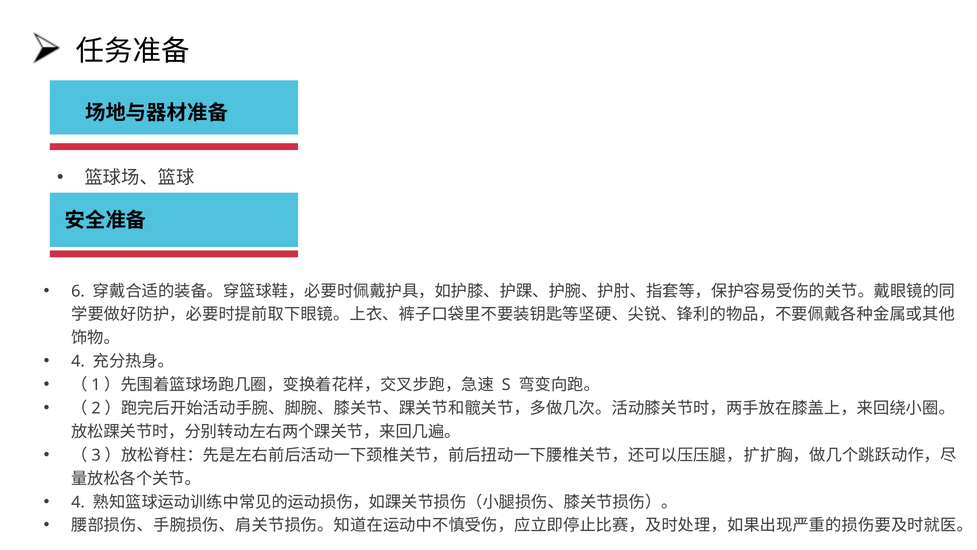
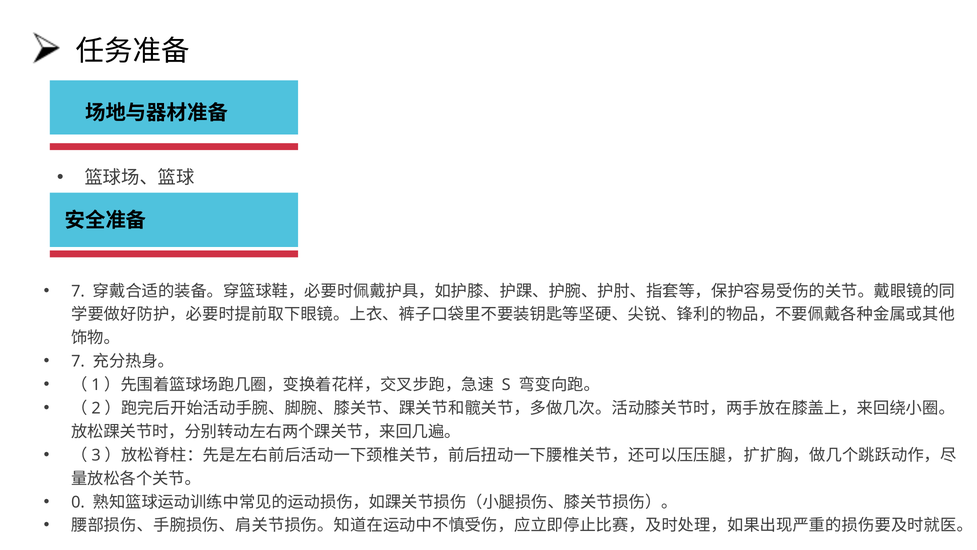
6: 6 -> 7 (78, 291)
4: 4 -> 7 (78, 361)
4: 4 -> 0 (78, 502)
